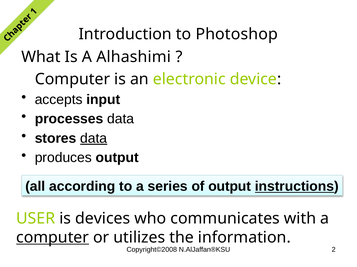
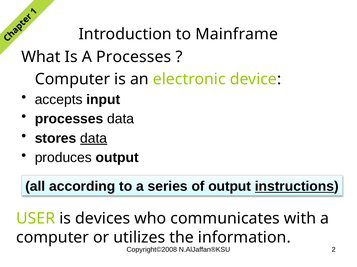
Photoshop: Photoshop -> Mainframe (237, 34)
A Alhashimi: Alhashimi -> Processes (134, 57)
computer underline: present -> none (53, 238)
